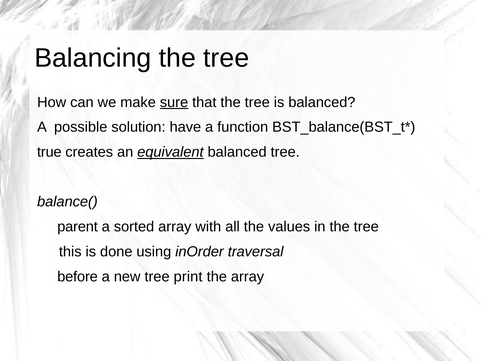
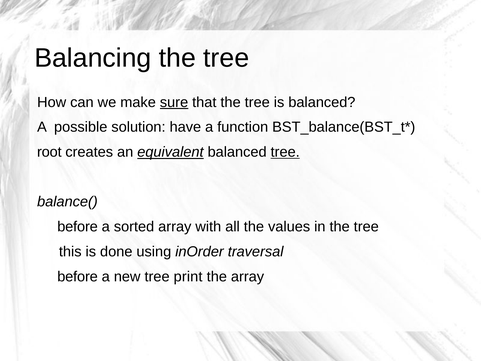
true: true -> root (49, 152)
tree underline: none -> present (285, 152)
parent: parent -> before (78, 227)
